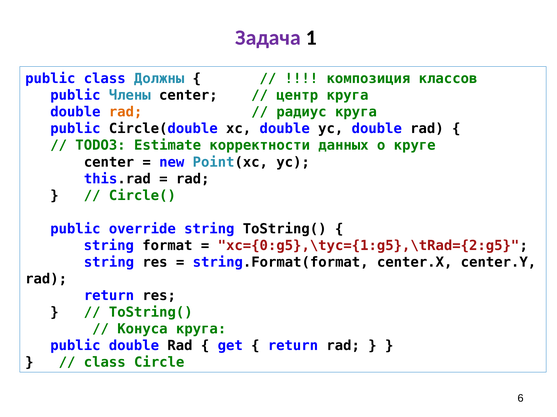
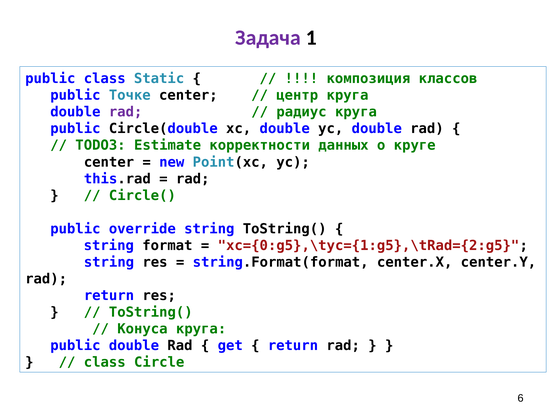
Должны: Должны -> Static (159, 79)
Члены: Члены -> Точке (130, 96)
rad colour: orange -> purple (126, 112)
